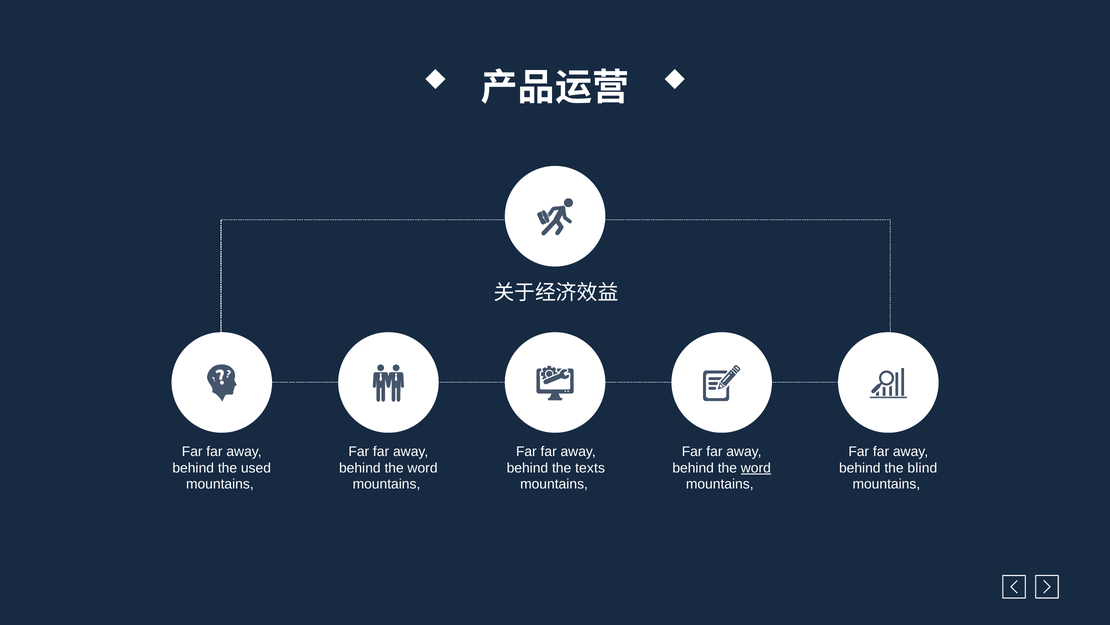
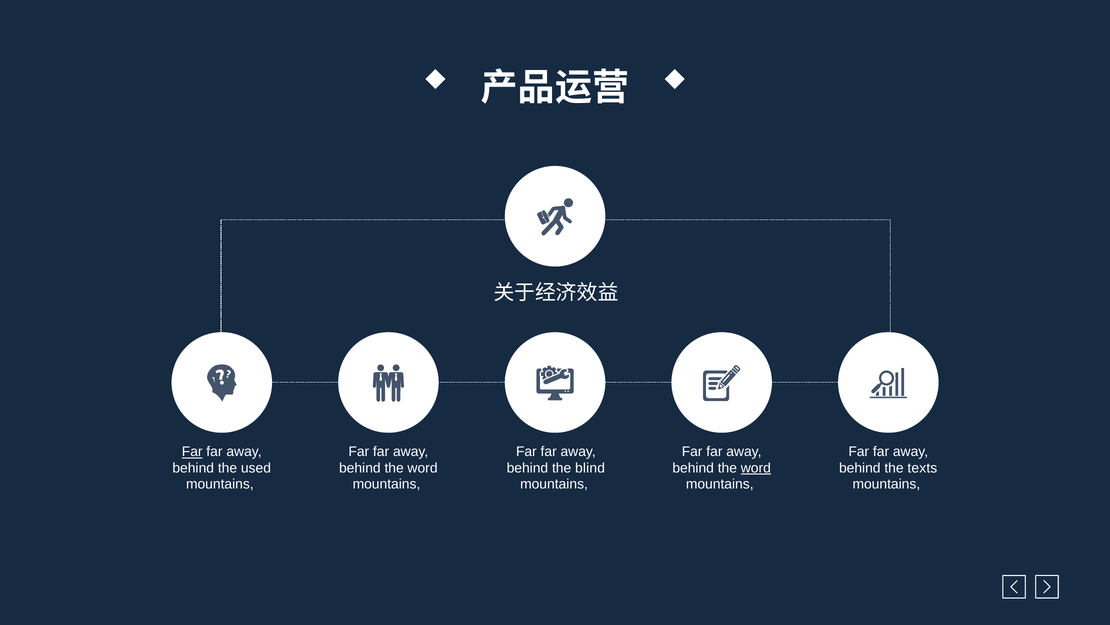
Far underline: none -> present (192, 452)
texts: texts -> blind (590, 468)
blind: blind -> texts (922, 468)
